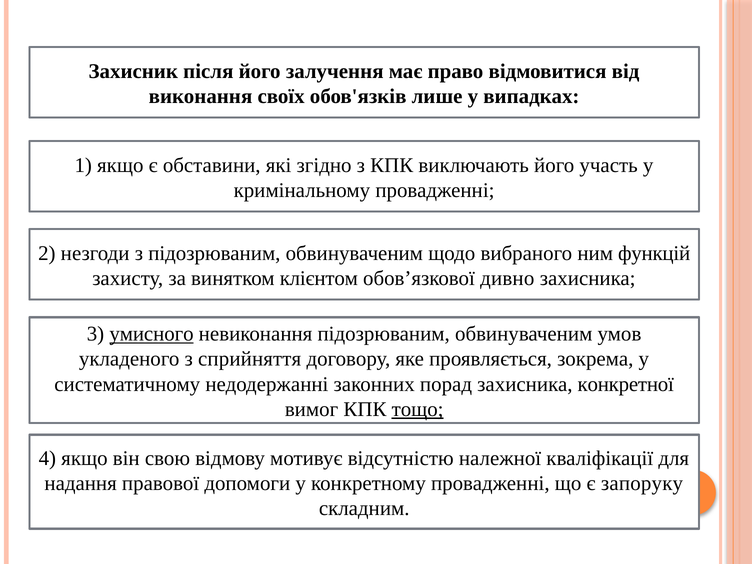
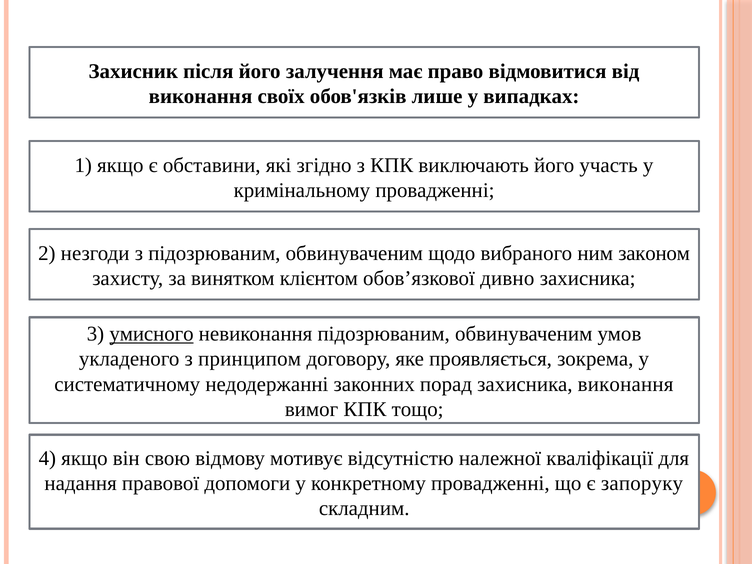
функцій: функцій -> законом (654, 253)
сприйняття: сприйняття -> принципом (250, 359)
захисника конкретної: конкретної -> виконання (626, 384)
тощо underline: present -> none (418, 409)
